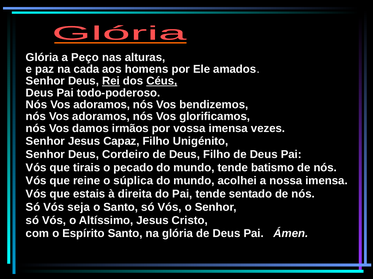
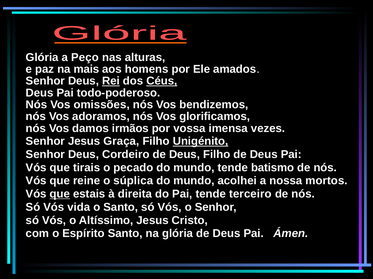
cada: cada -> mais (86, 69)
adoramos: adoramos -> omissões (102, 105)
Capaz: Capaz -> Graça (121, 142)
Unigénito underline: none -> present (201, 142)
nossa imensa: imensa -> mortos (326, 181)
que underline: none -> present (60, 194)
sentado: sentado -> terceiro (250, 194)
seja: seja -> vida (79, 208)
